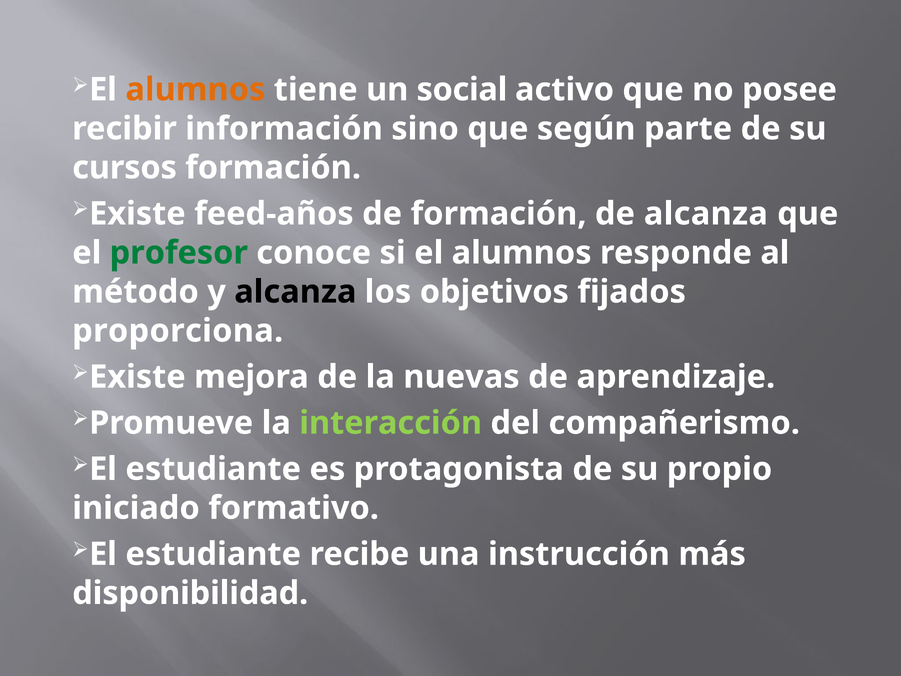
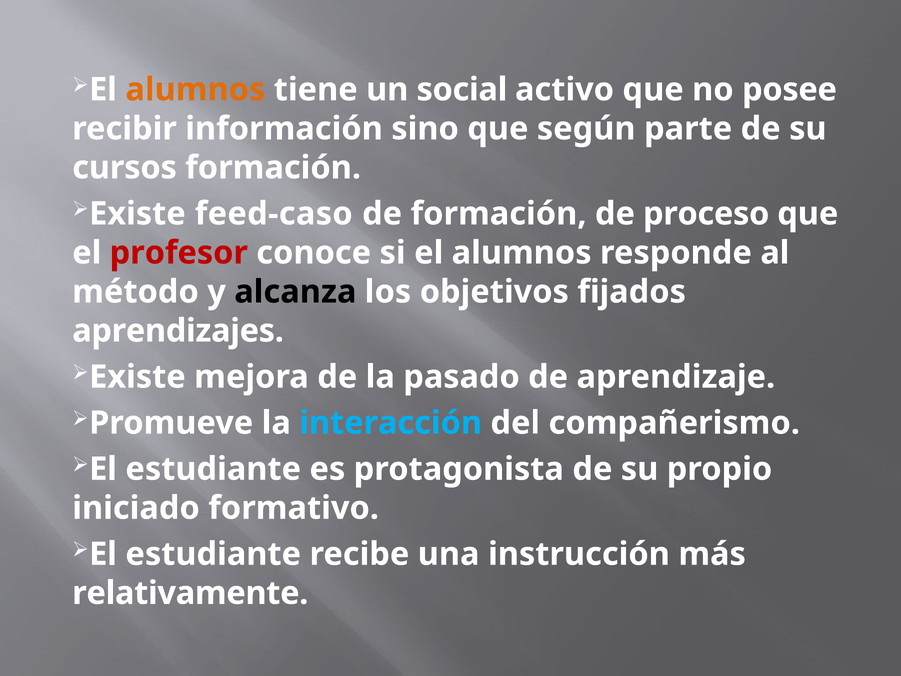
feed-años: feed-años -> feed-caso (274, 214)
de alcanza: alcanza -> proceso (706, 214)
profesor colour: green -> red (179, 253)
proporciona: proporciona -> aprendizajes (178, 331)
nuevas: nuevas -> pasado (462, 377)
interacción colour: light green -> light blue (391, 423)
disponibilidad: disponibilidad -> relativamente (190, 593)
